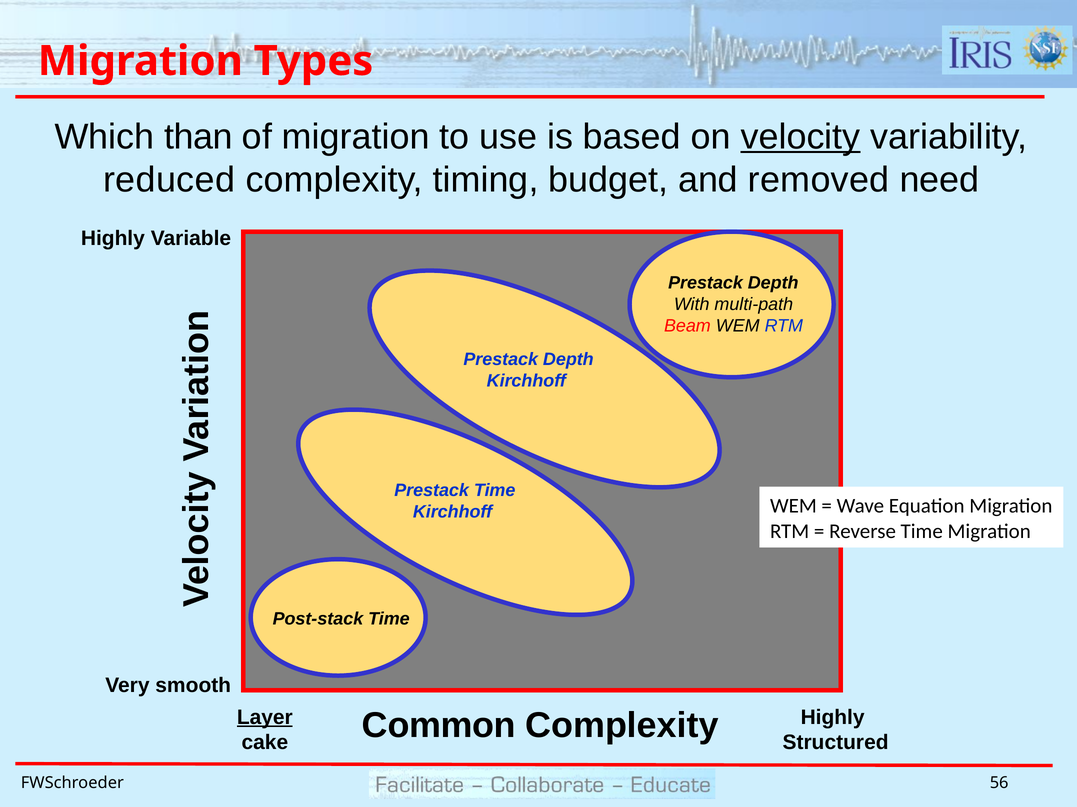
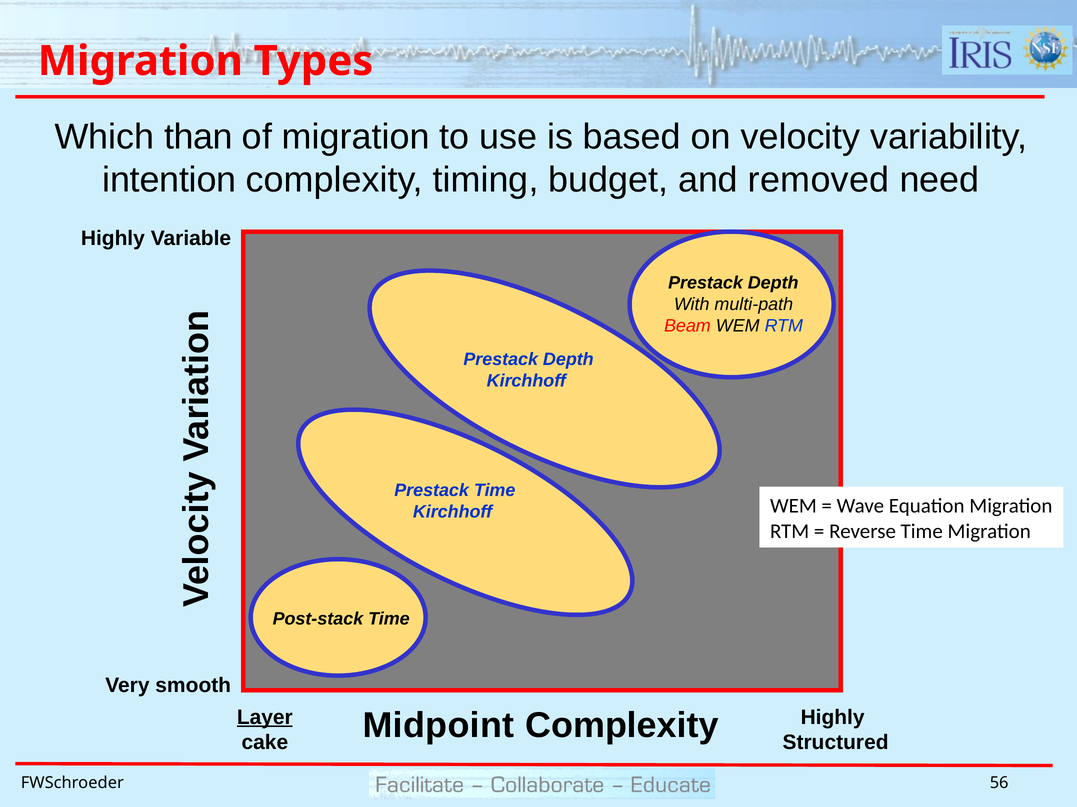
velocity underline: present -> none (801, 137)
reduced: reduced -> intention (169, 180)
Common: Common -> Midpoint (438, 726)
